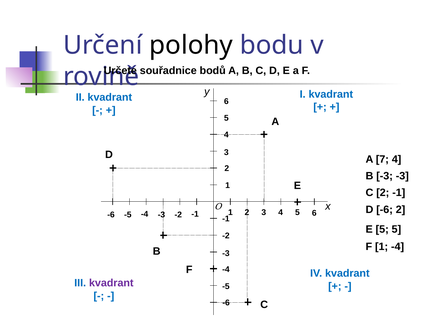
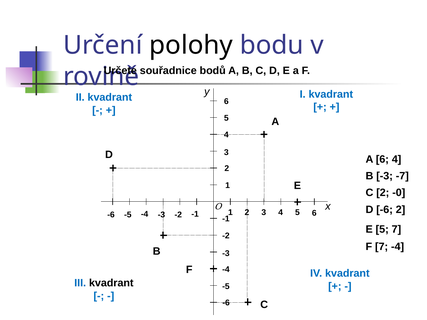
A 7: 7 -> 6 (382, 159)
-3 -3: -3 -> -7 (402, 176)
2 -1: -1 -> -0 (399, 193)
5 5: 5 -> 7 (396, 229)
F 1: 1 -> 7 (382, 247)
kvadrant colour: purple -> black (111, 283)
